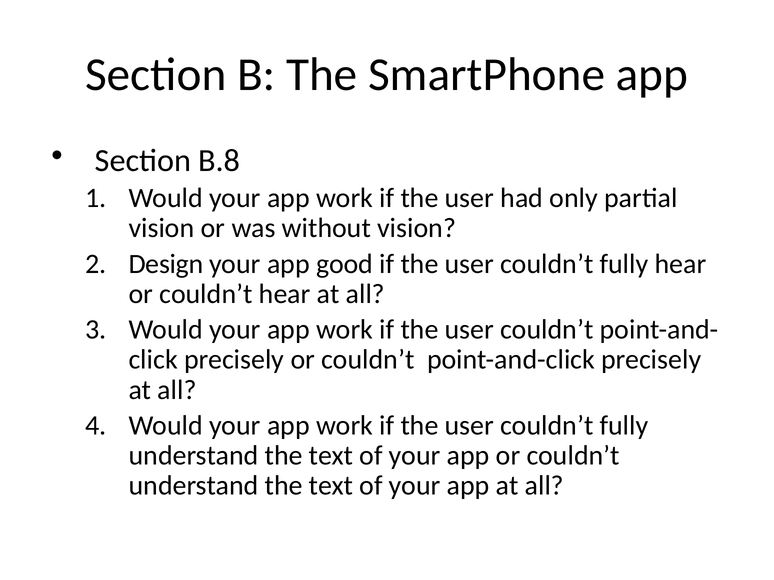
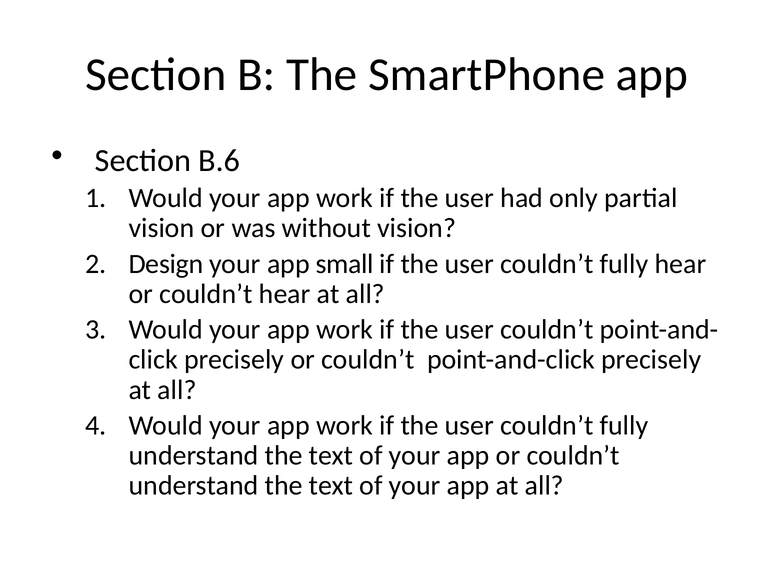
B.8: B.8 -> B.6 (219, 161)
good: good -> small (345, 264)
